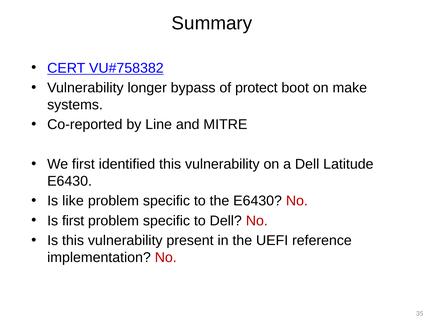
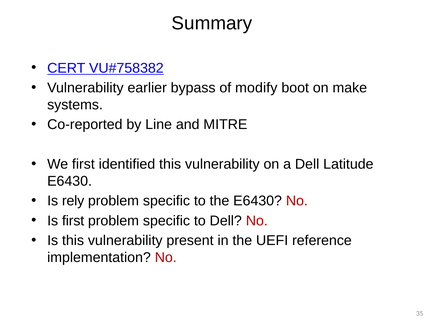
longer: longer -> earlier (147, 88)
protect: protect -> modify (256, 88)
like: like -> rely (73, 201)
